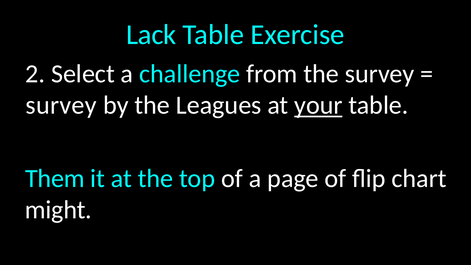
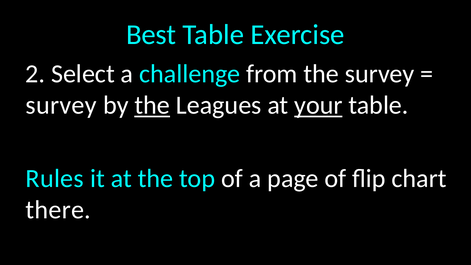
Lack: Lack -> Best (151, 35)
the underline: none -> present (152, 105)
Them: Them -> Rules (55, 178)
might: might -> there (58, 210)
